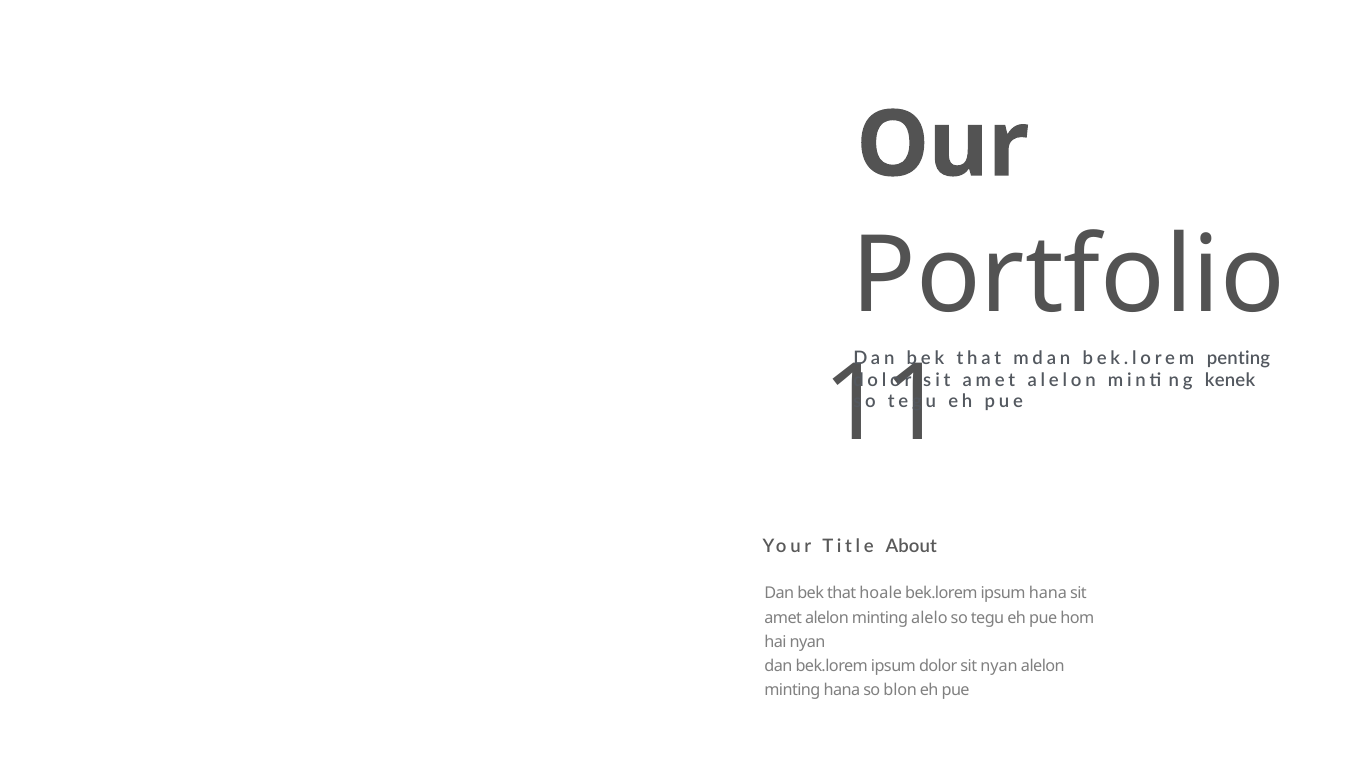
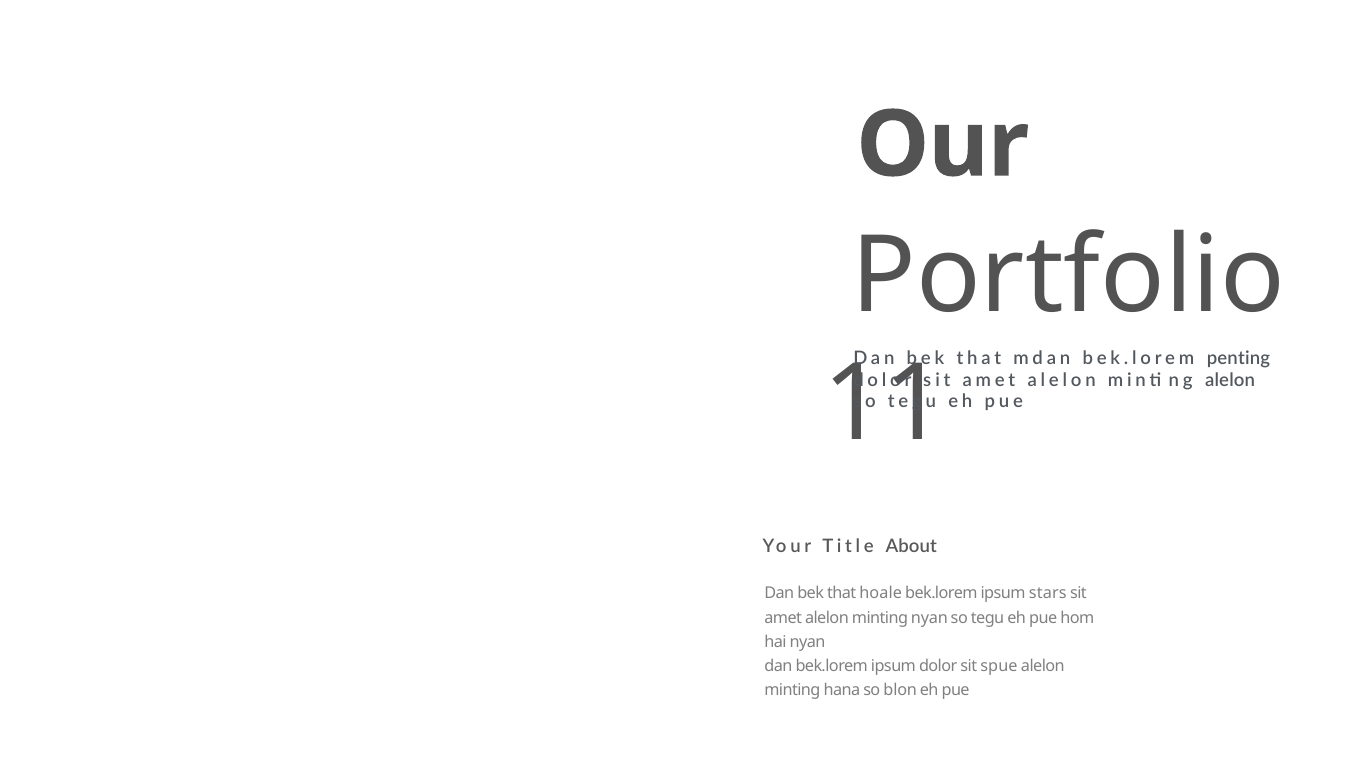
kenek: kenek -> alelon (1230, 380)
ipsum hana: hana -> stars (1048, 594)
minting alelo: alelo -> nyan (929, 618)
sit nyan: nyan -> spue (999, 666)
